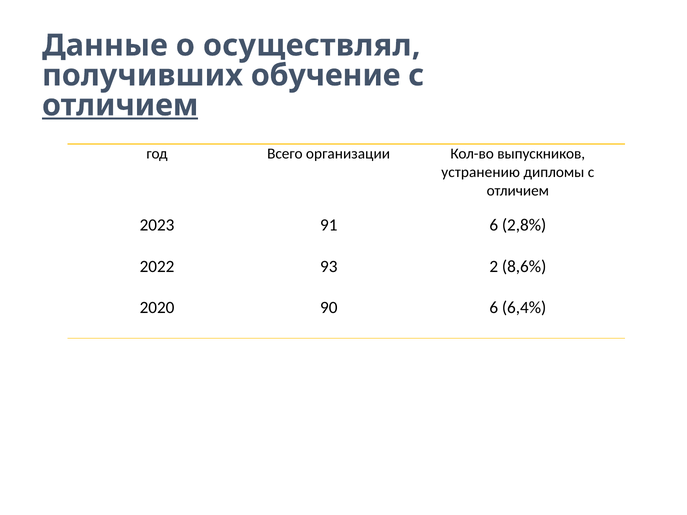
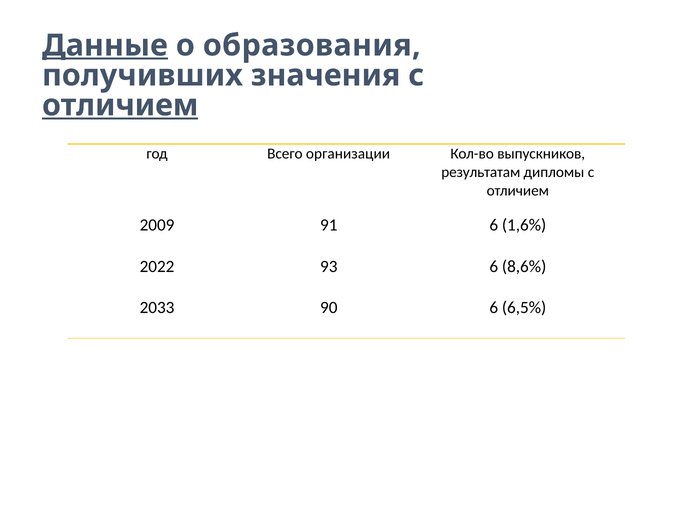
Данные underline: none -> present (105, 45)
осуществлял: осуществлял -> образования (312, 45)
обучение: обучение -> значения (326, 75)
устранению: устранению -> результатам (481, 172)
2023: 2023 -> 2009 (157, 225)
2,8%: 2,8% -> 1,6% (524, 225)
93 2: 2 -> 6 (494, 267)
2020: 2020 -> 2033 (157, 308)
6,4%: 6,4% -> 6,5% (524, 308)
